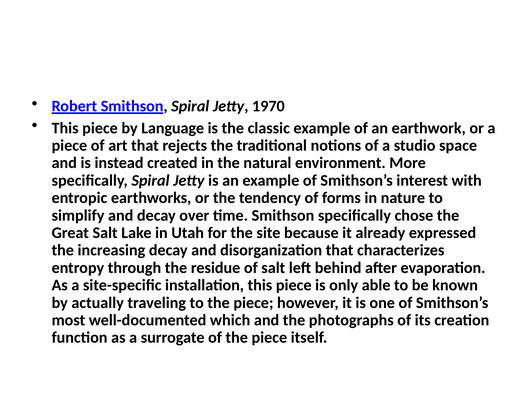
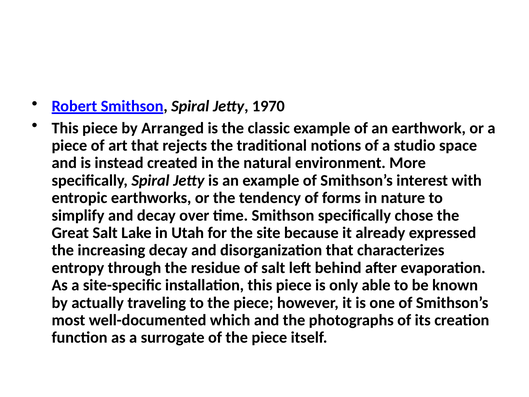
Language: Language -> Arranged (173, 128)
